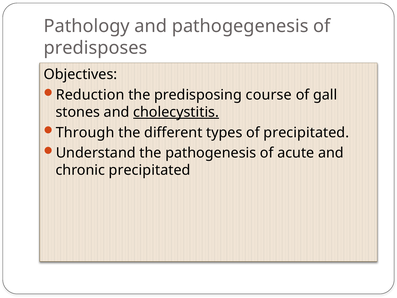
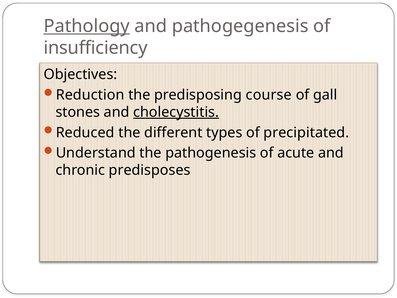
Pathology underline: none -> present (87, 26)
predisposes: predisposes -> insufficiency (96, 48)
Through: Through -> Reduced (85, 132)
chronic precipitated: precipitated -> predisposes (150, 170)
